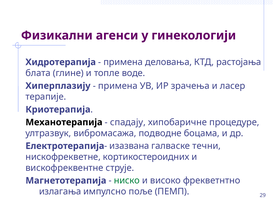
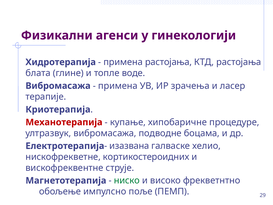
примена деловања: деловања -> растојања (169, 62)
Хиперплазију: Хиперплазију -> Вибромасажа (58, 86)
Механотерапија colour: black -> red (64, 122)
спадају: спадају -> купање (128, 122)
течни: течни -> хелио (207, 146)
излагања: излагања -> обољење (60, 191)
